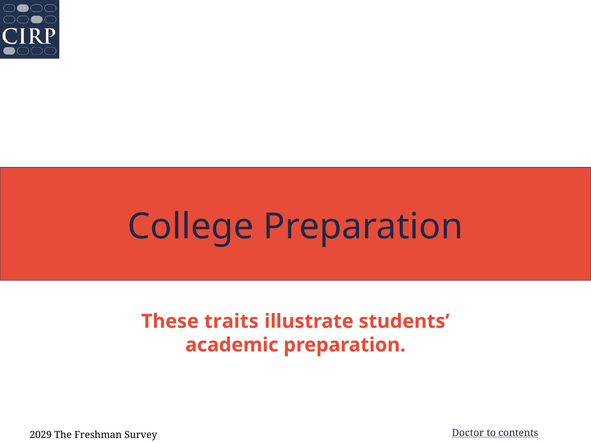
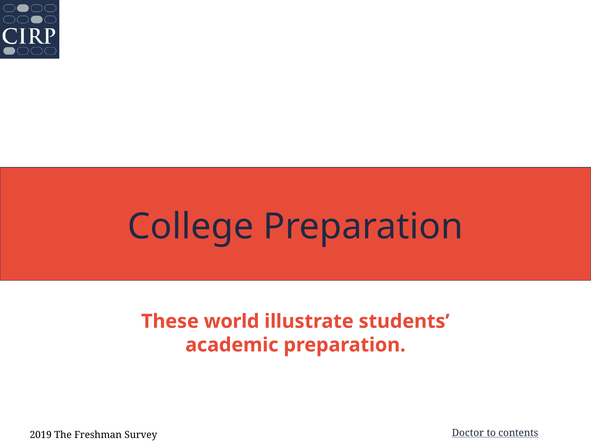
traits: traits -> world (232, 322)
2029: 2029 -> 2019 (41, 435)
